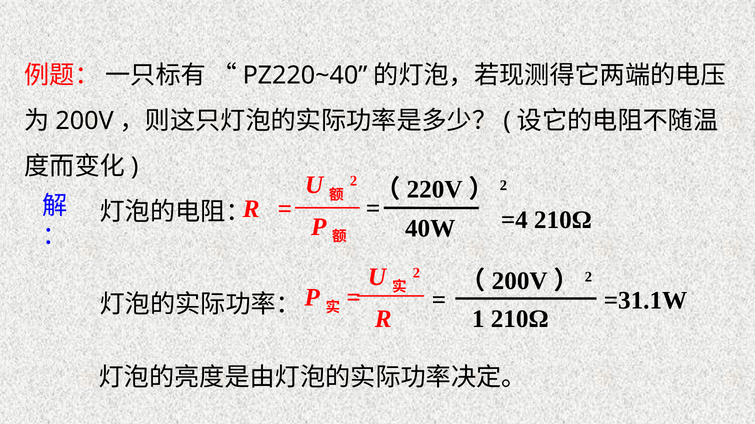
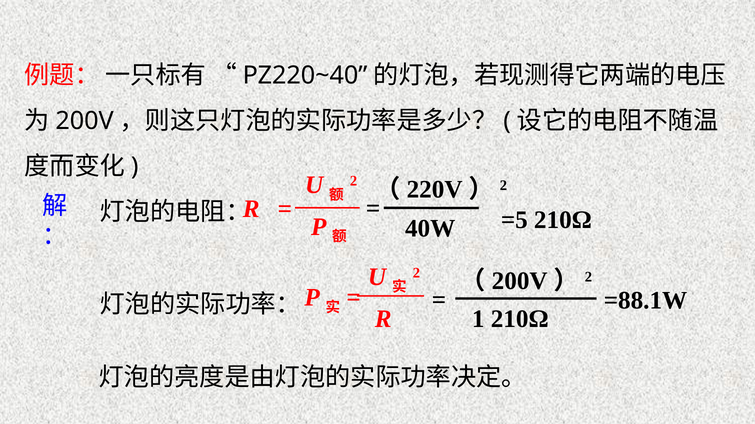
=4: =4 -> =5 (514, 220)
=31.1W: =31.1W -> =88.1W (646, 300)
